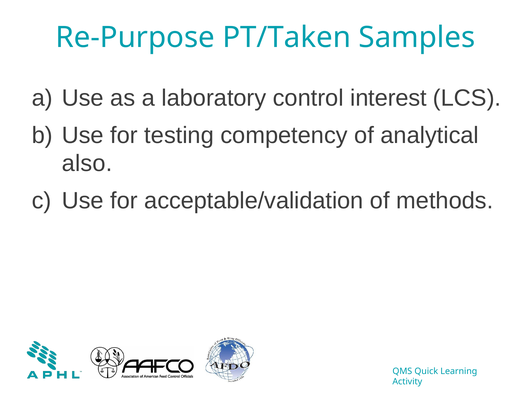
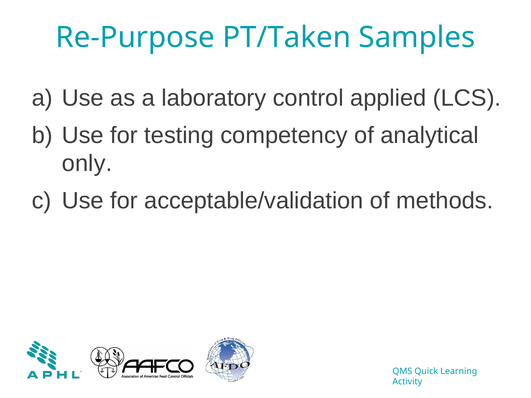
interest: interest -> applied (388, 98)
also: also -> only (87, 164)
